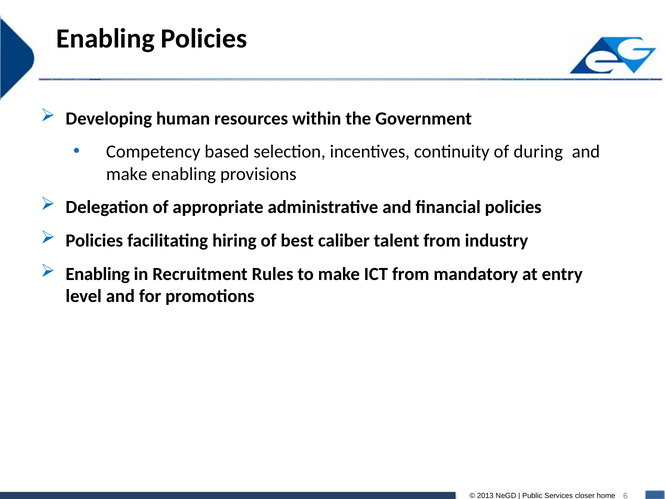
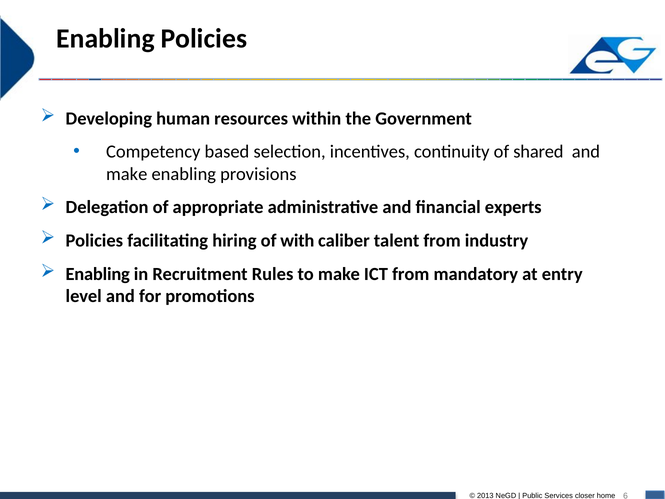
during: during -> shared (538, 152)
financial policies: policies -> experts (513, 207)
best: best -> with (297, 241)
